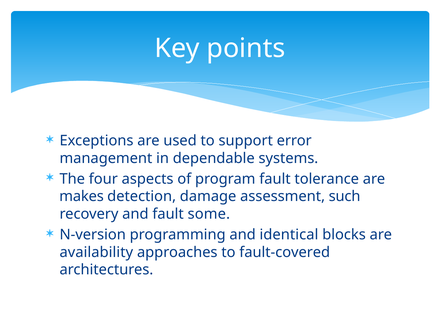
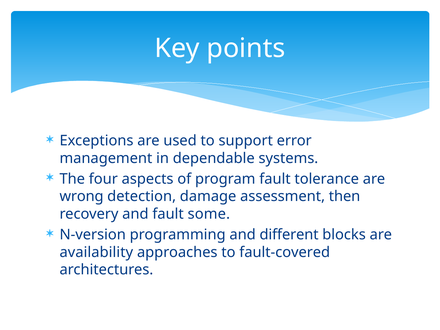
makes: makes -> wrong (82, 196)
such: such -> then (345, 196)
identical: identical -> different (289, 235)
